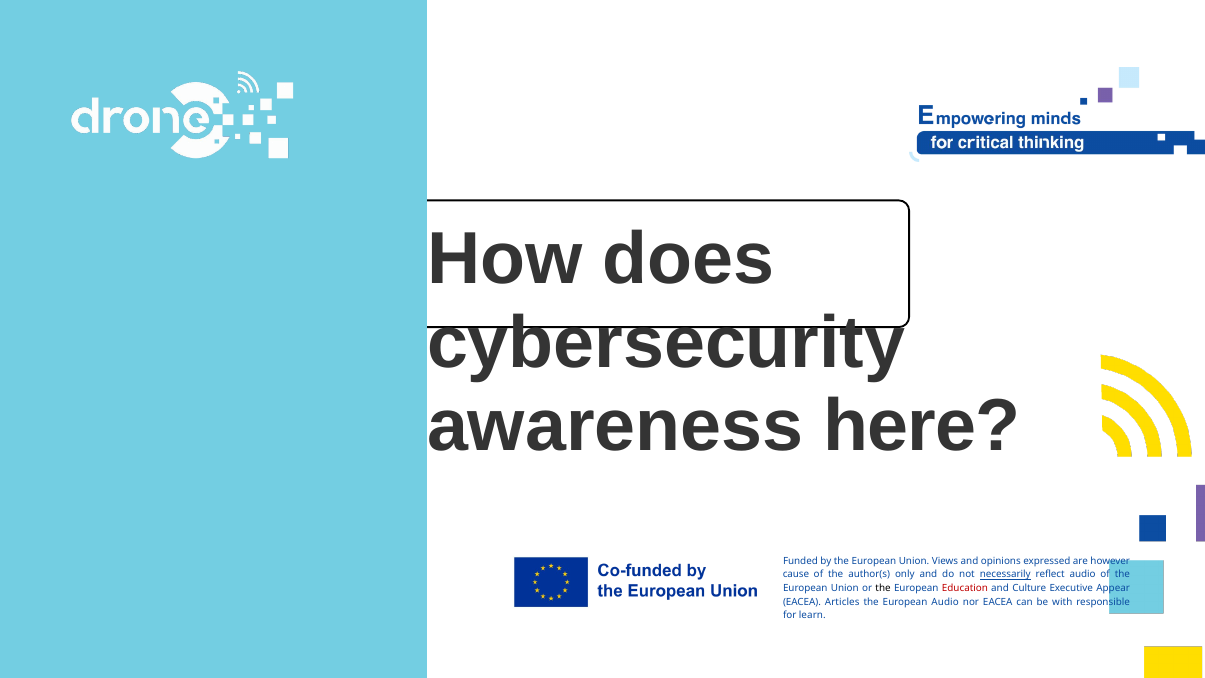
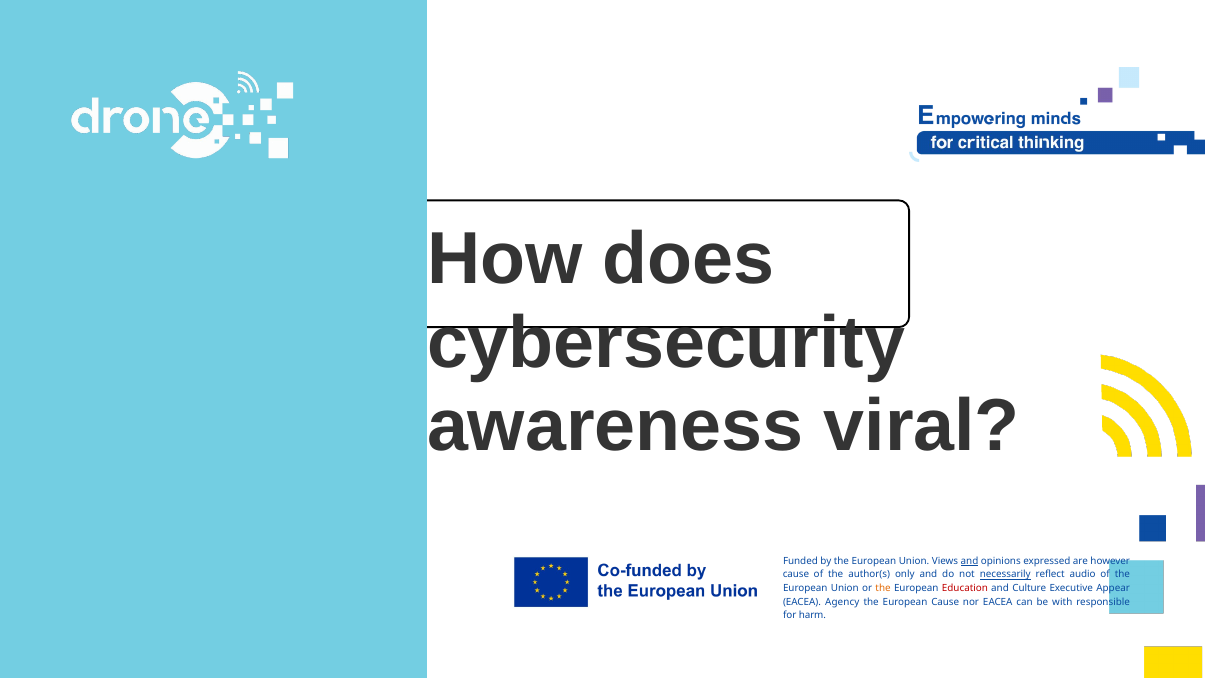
here: here -> viral (922, 426)
and underline: none -> present (970, 561)
the colour: black -> orange (883, 588)
Articles: Articles -> Agency (842, 602)
European Audio: Audio -> Cause (945, 602)
learn: learn -> harm (812, 615)
